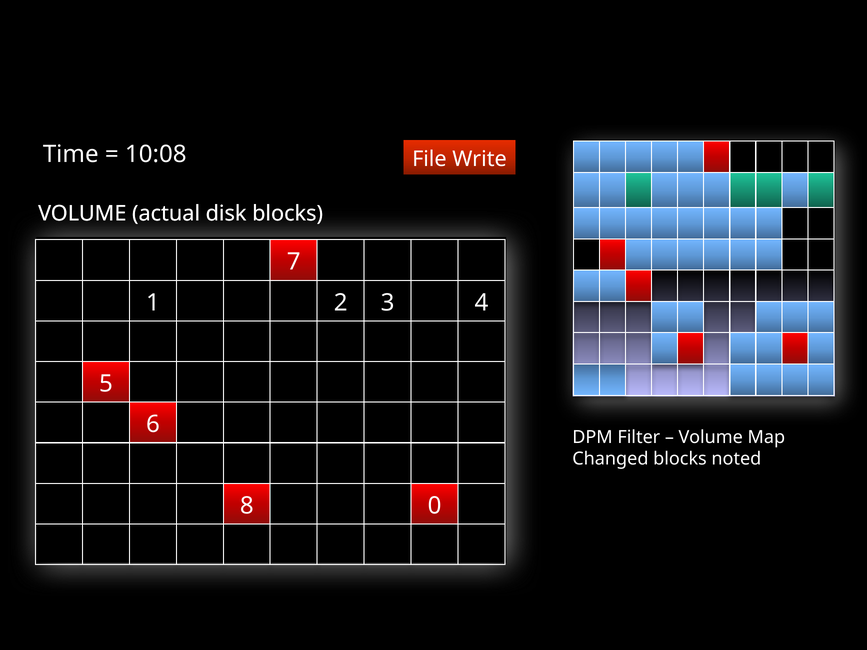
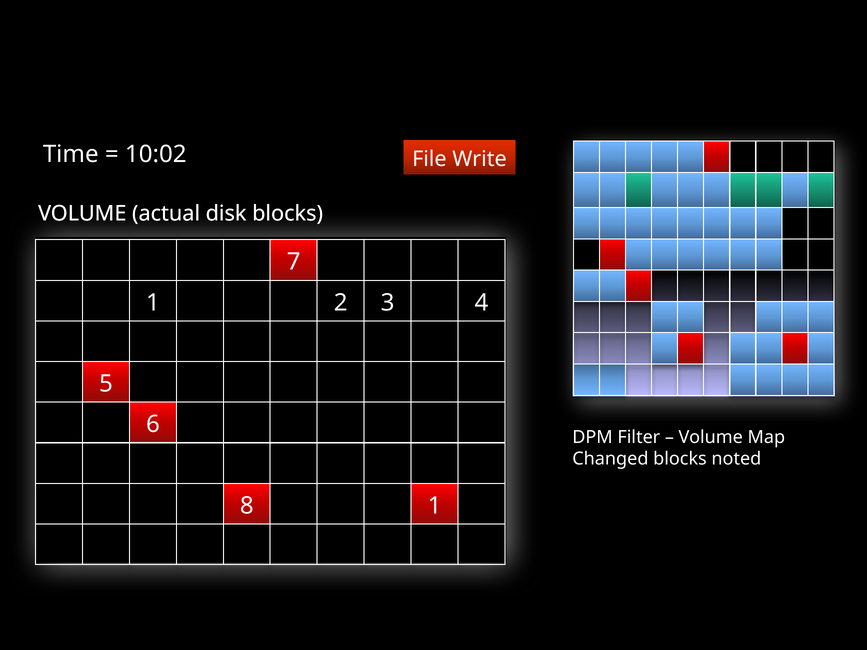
10:08: 10:08 -> 10:02 (156, 155)
8 0: 0 -> 1 (435, 506)
